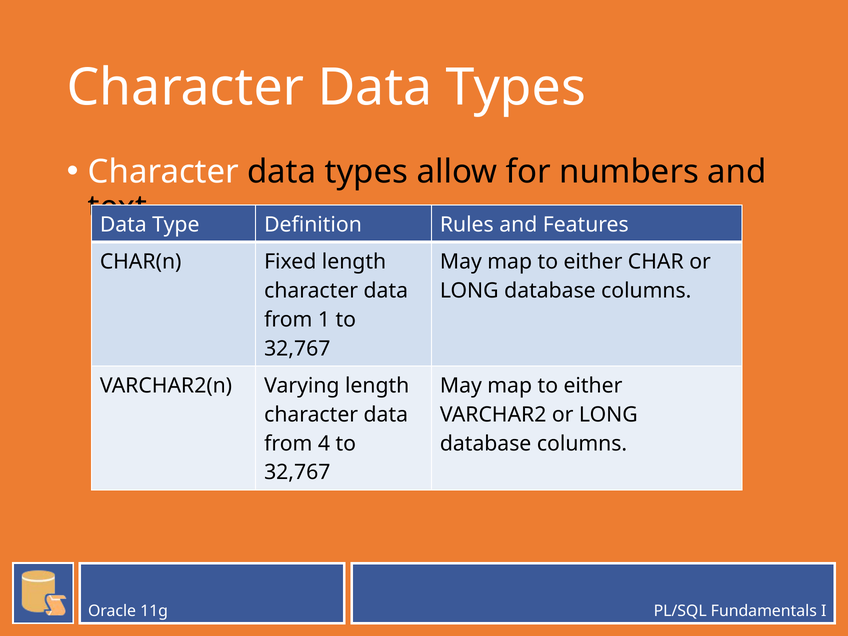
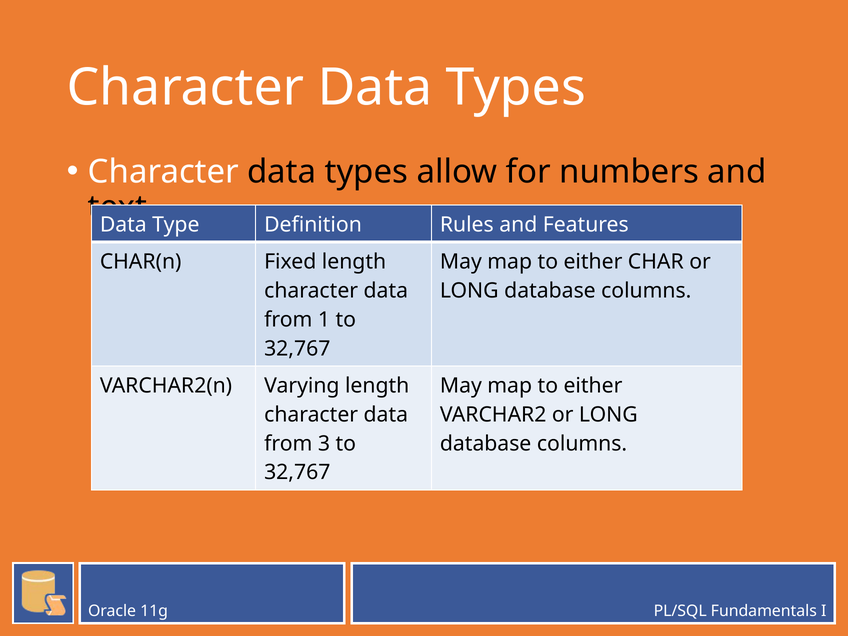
4: 4 -> 3 (324, 444)
